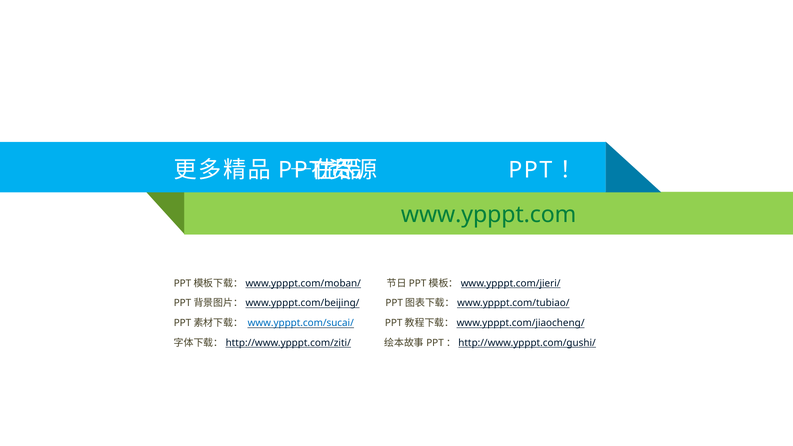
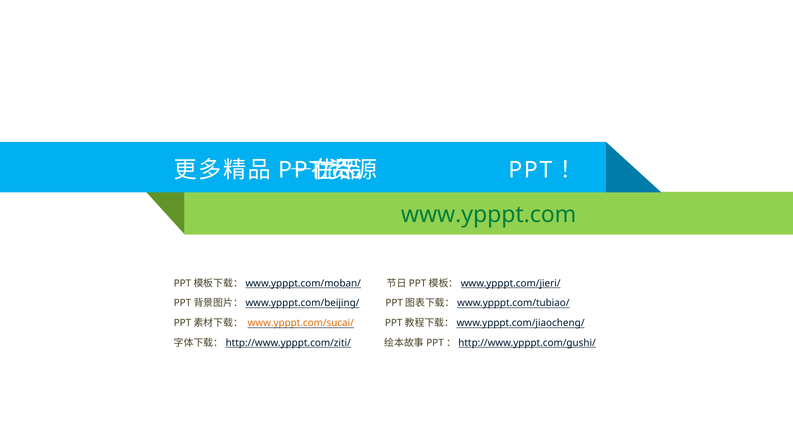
www.ypppt.com/sucai/ colour: blue -> orange (301, 323)
